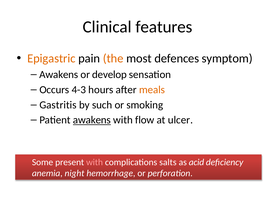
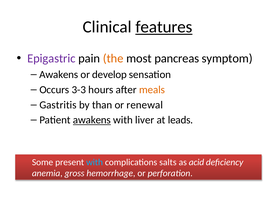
features underline: none -> present (164, 27)
Epigastric colour: orange -> purple (51, 59)
defences: defences -> pancreas (177, 59)
4-3: 4-3 -> 3-3 (79, 90)
such: such -> than (102, 105)
smoking: smoking -> renewal (145, 105)
flow: flow -> liver (145, 120)
ulcer: ulcer -> leads (180, 120)
with colour: pink -> light blue (95, 162)
night: night -> gross (75, 174)
